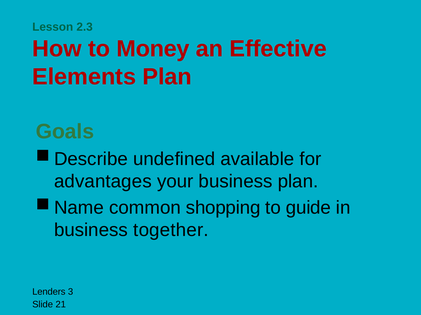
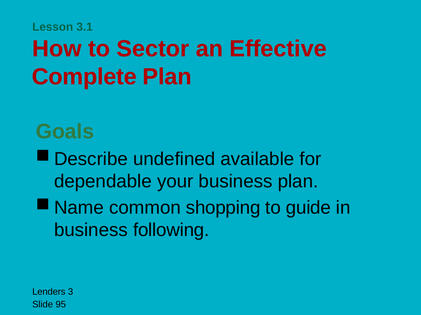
2.3: 2.3 -> 3.1 (85, 27)
Money: Money -> Sector (153, 49)
Elements: Elements -> Complete (84, 77)
advantages: advantages -> dependable (103, 182)
together: together -> following (171, 231)
21: 21 -> 95 (61, 305)
